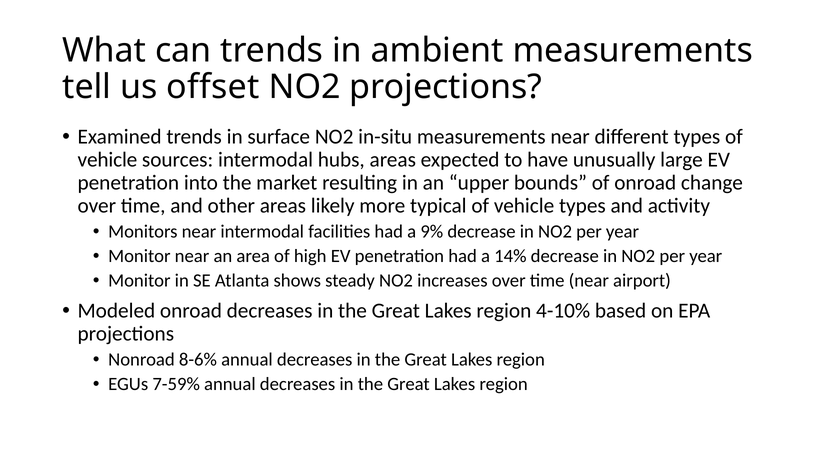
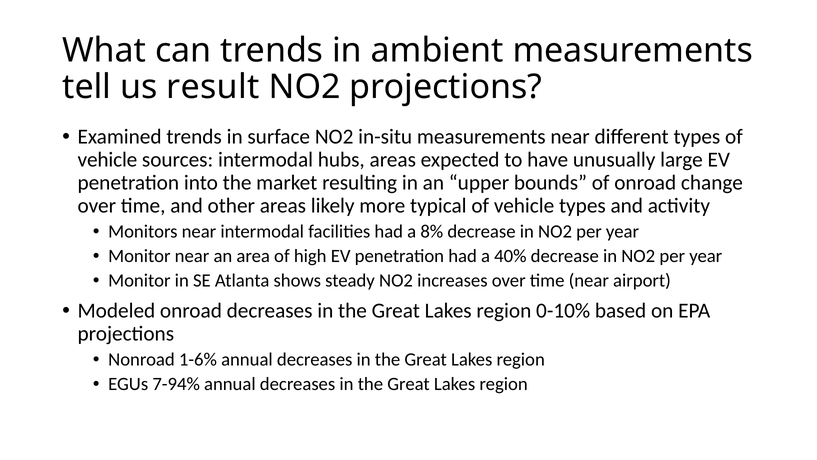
offset: offset -> result (213, 87)
9%: 9% -> 8% (432, 231)
14%: 14% -> 40% (510, 256)
4-10%: 4-10% -> 0-10% (563, 311)
8-6%: 8-6% -> 1-6% (198, 359)
7-59%: 7-59% -> 7-94% (176, 384)
